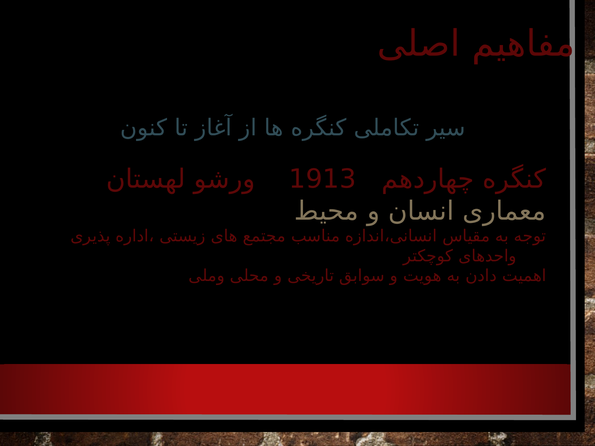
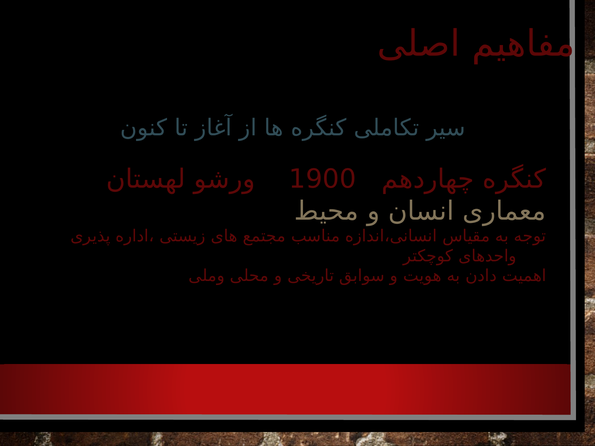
1913: 1913 -> 1900 (323, 179)
